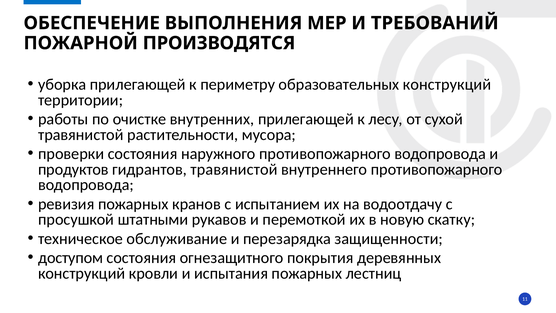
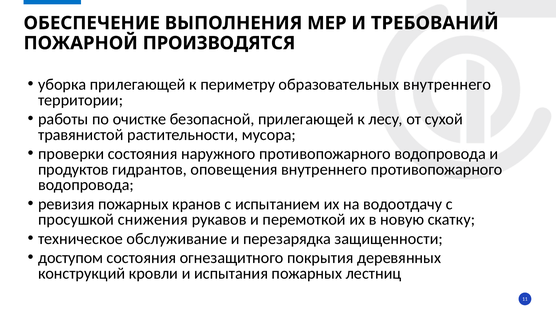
образовательных конструкций: конструкций -> внутреннего (447, 84)
внутренних: внутренних -> безопасной (212, 119)
гидрантов травянистой: травянистой -> оповещения (234, 169)
штатными: штатными -> снижения (153, 219)
